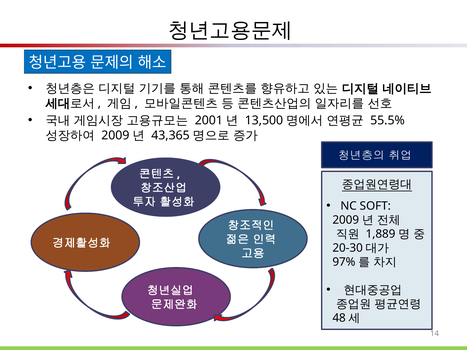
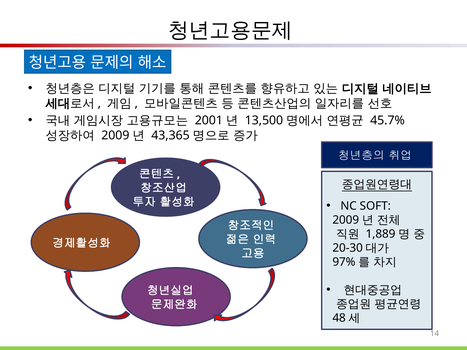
55.5%: 55.5% -> 45.7% (387, 121)
